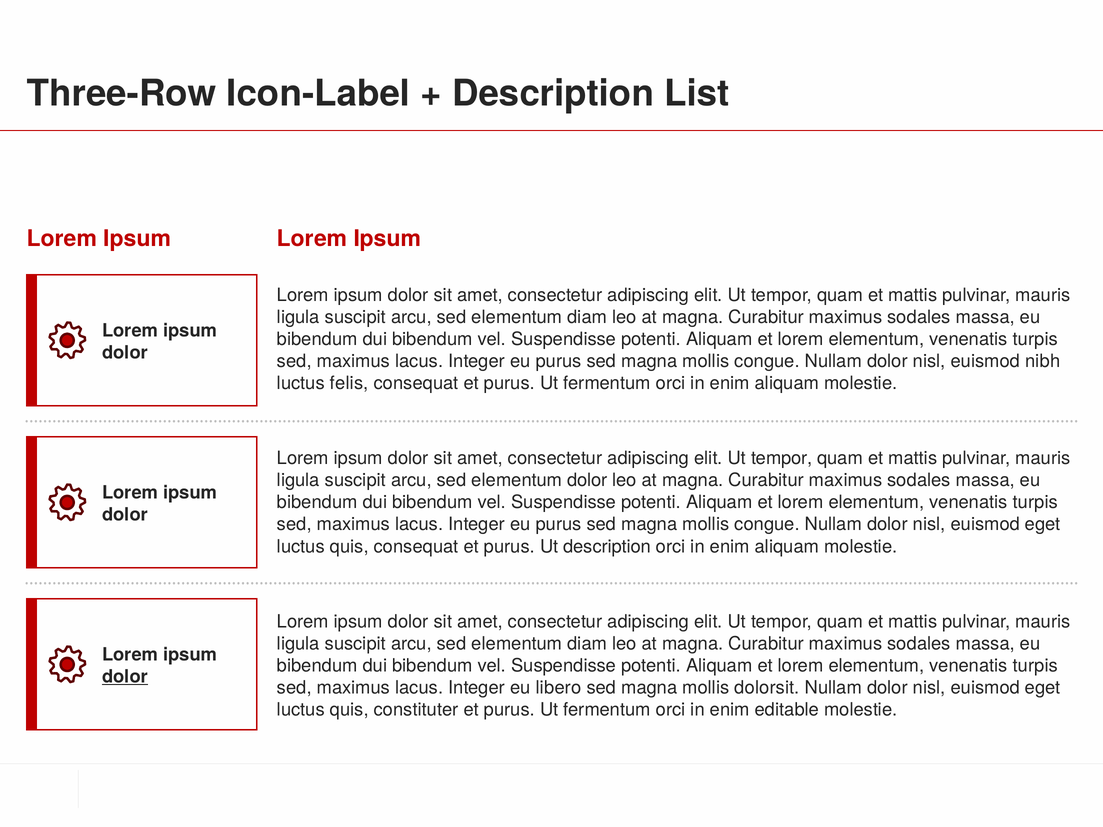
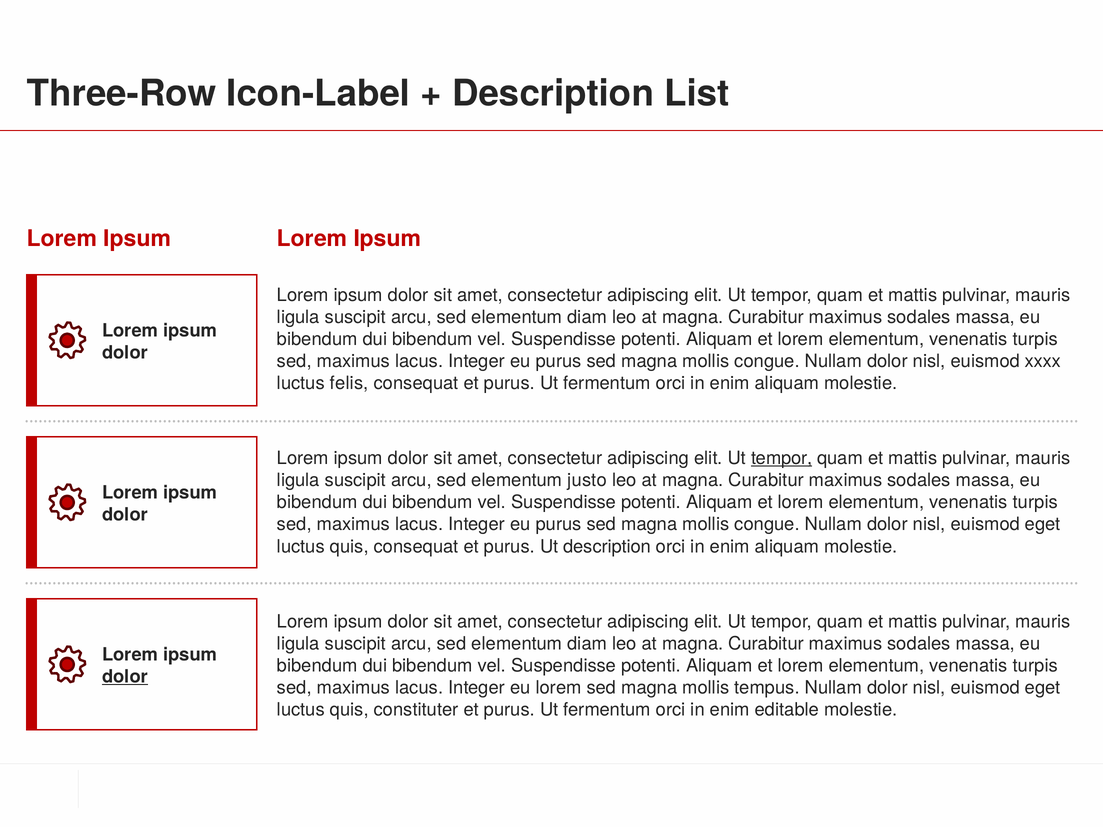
nibh: nibh -> xxxx (1043, 361)
tempor underline: none -> present (782, 458)
elementum dolor: dolor -> justo (587, 480)
eu libero: libero -> lorem (559, 688)
dolorsit: dolorsit -> tempus (767, 688)
